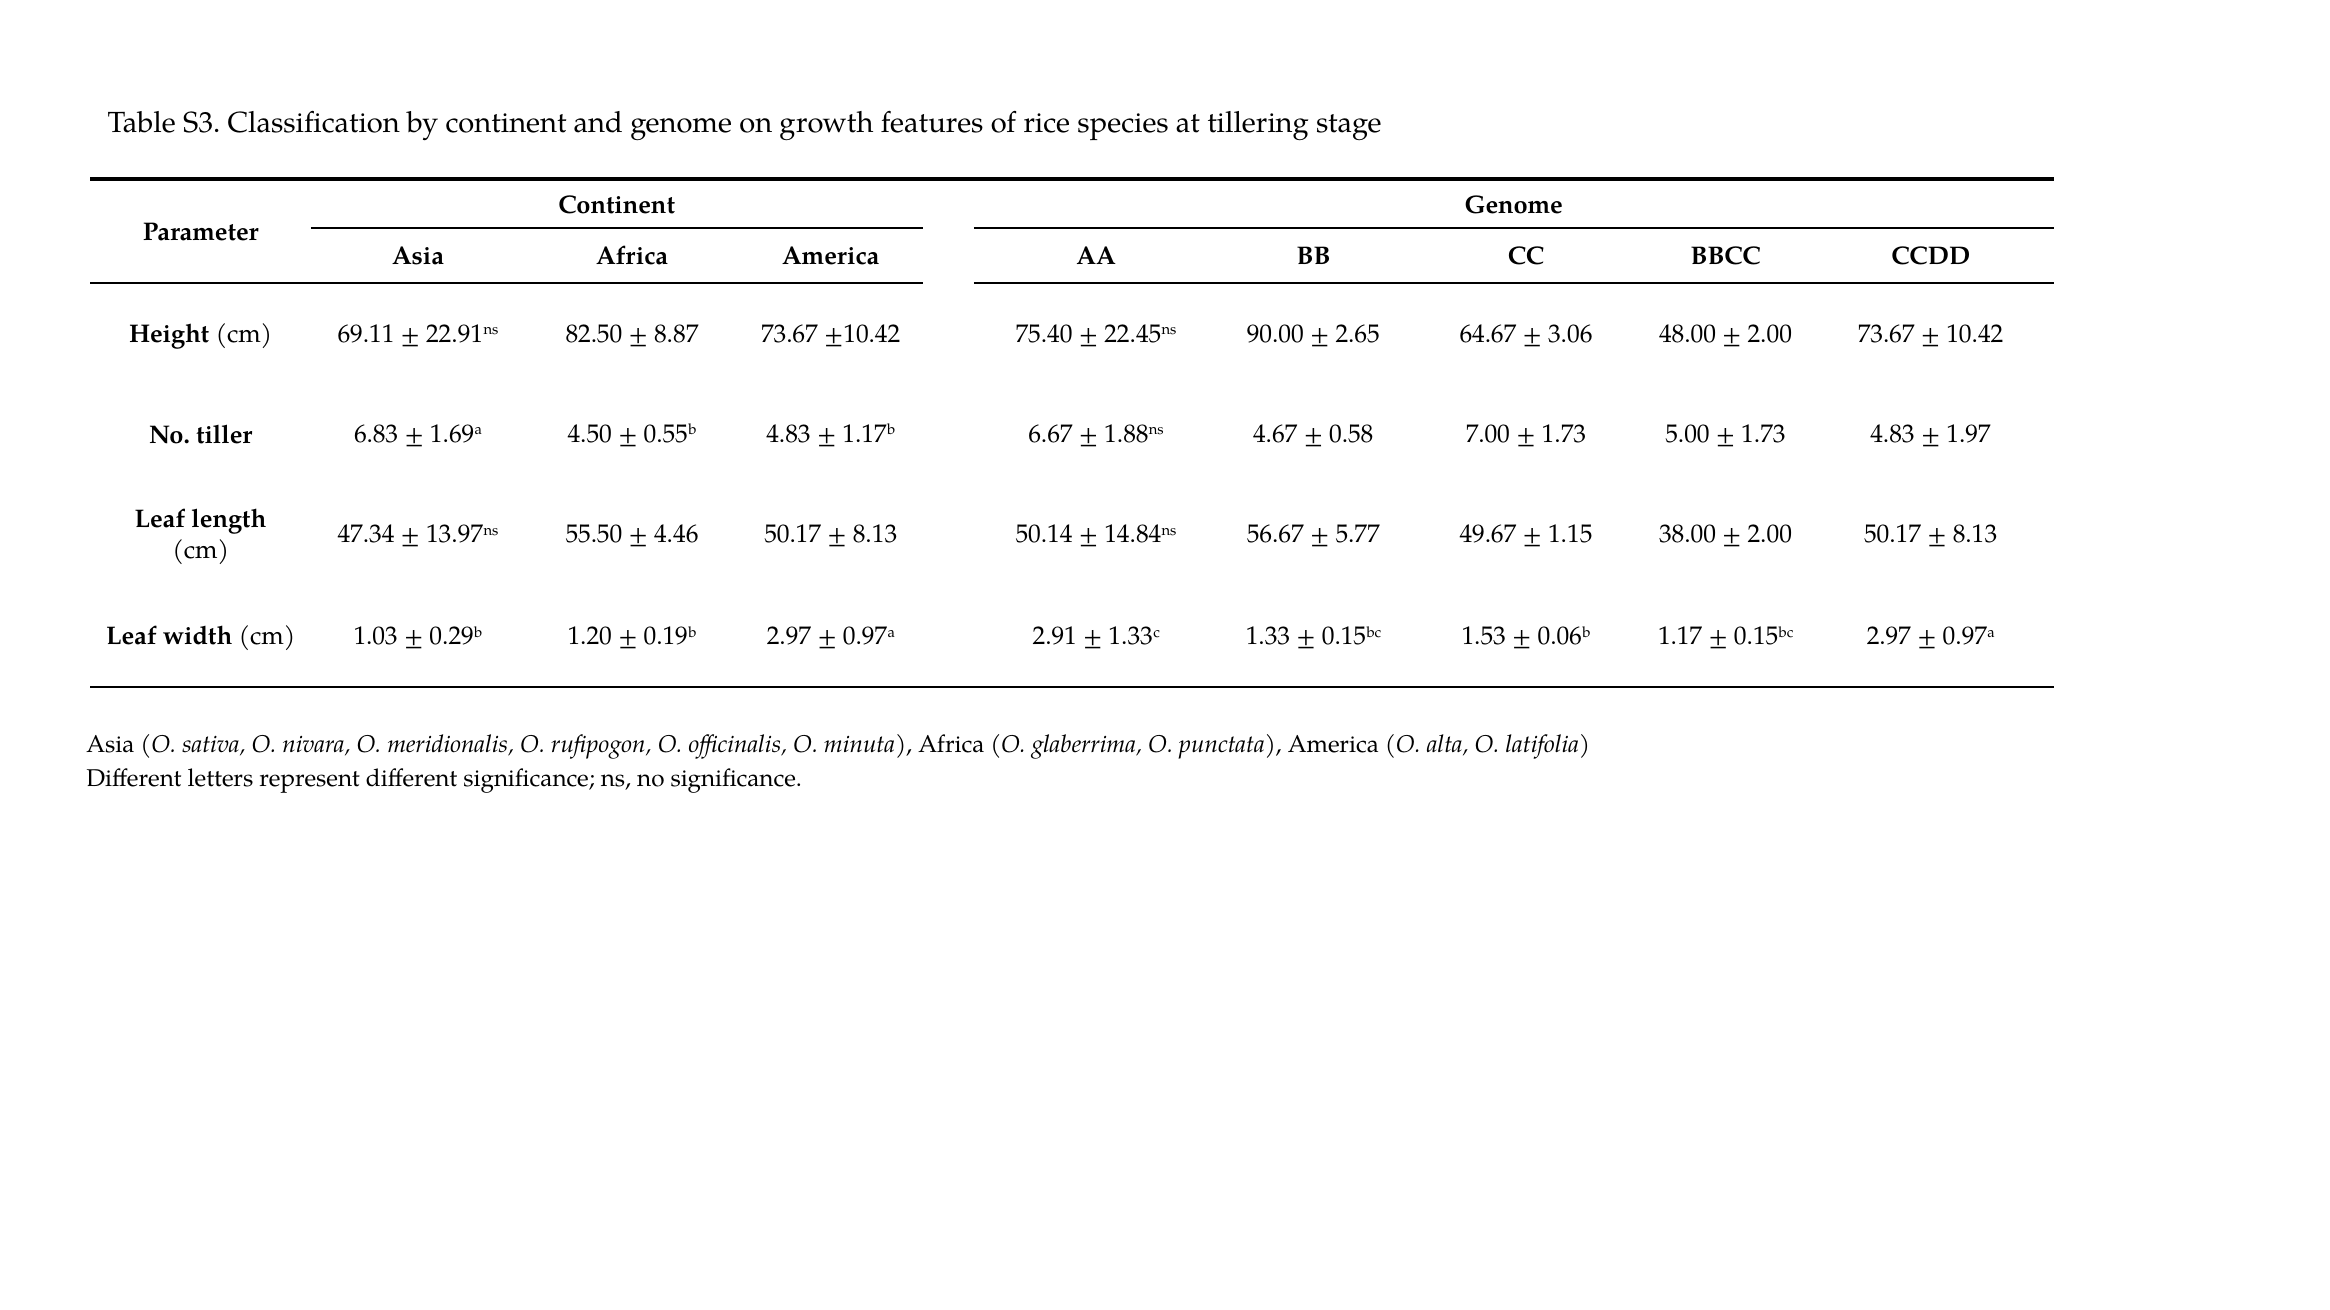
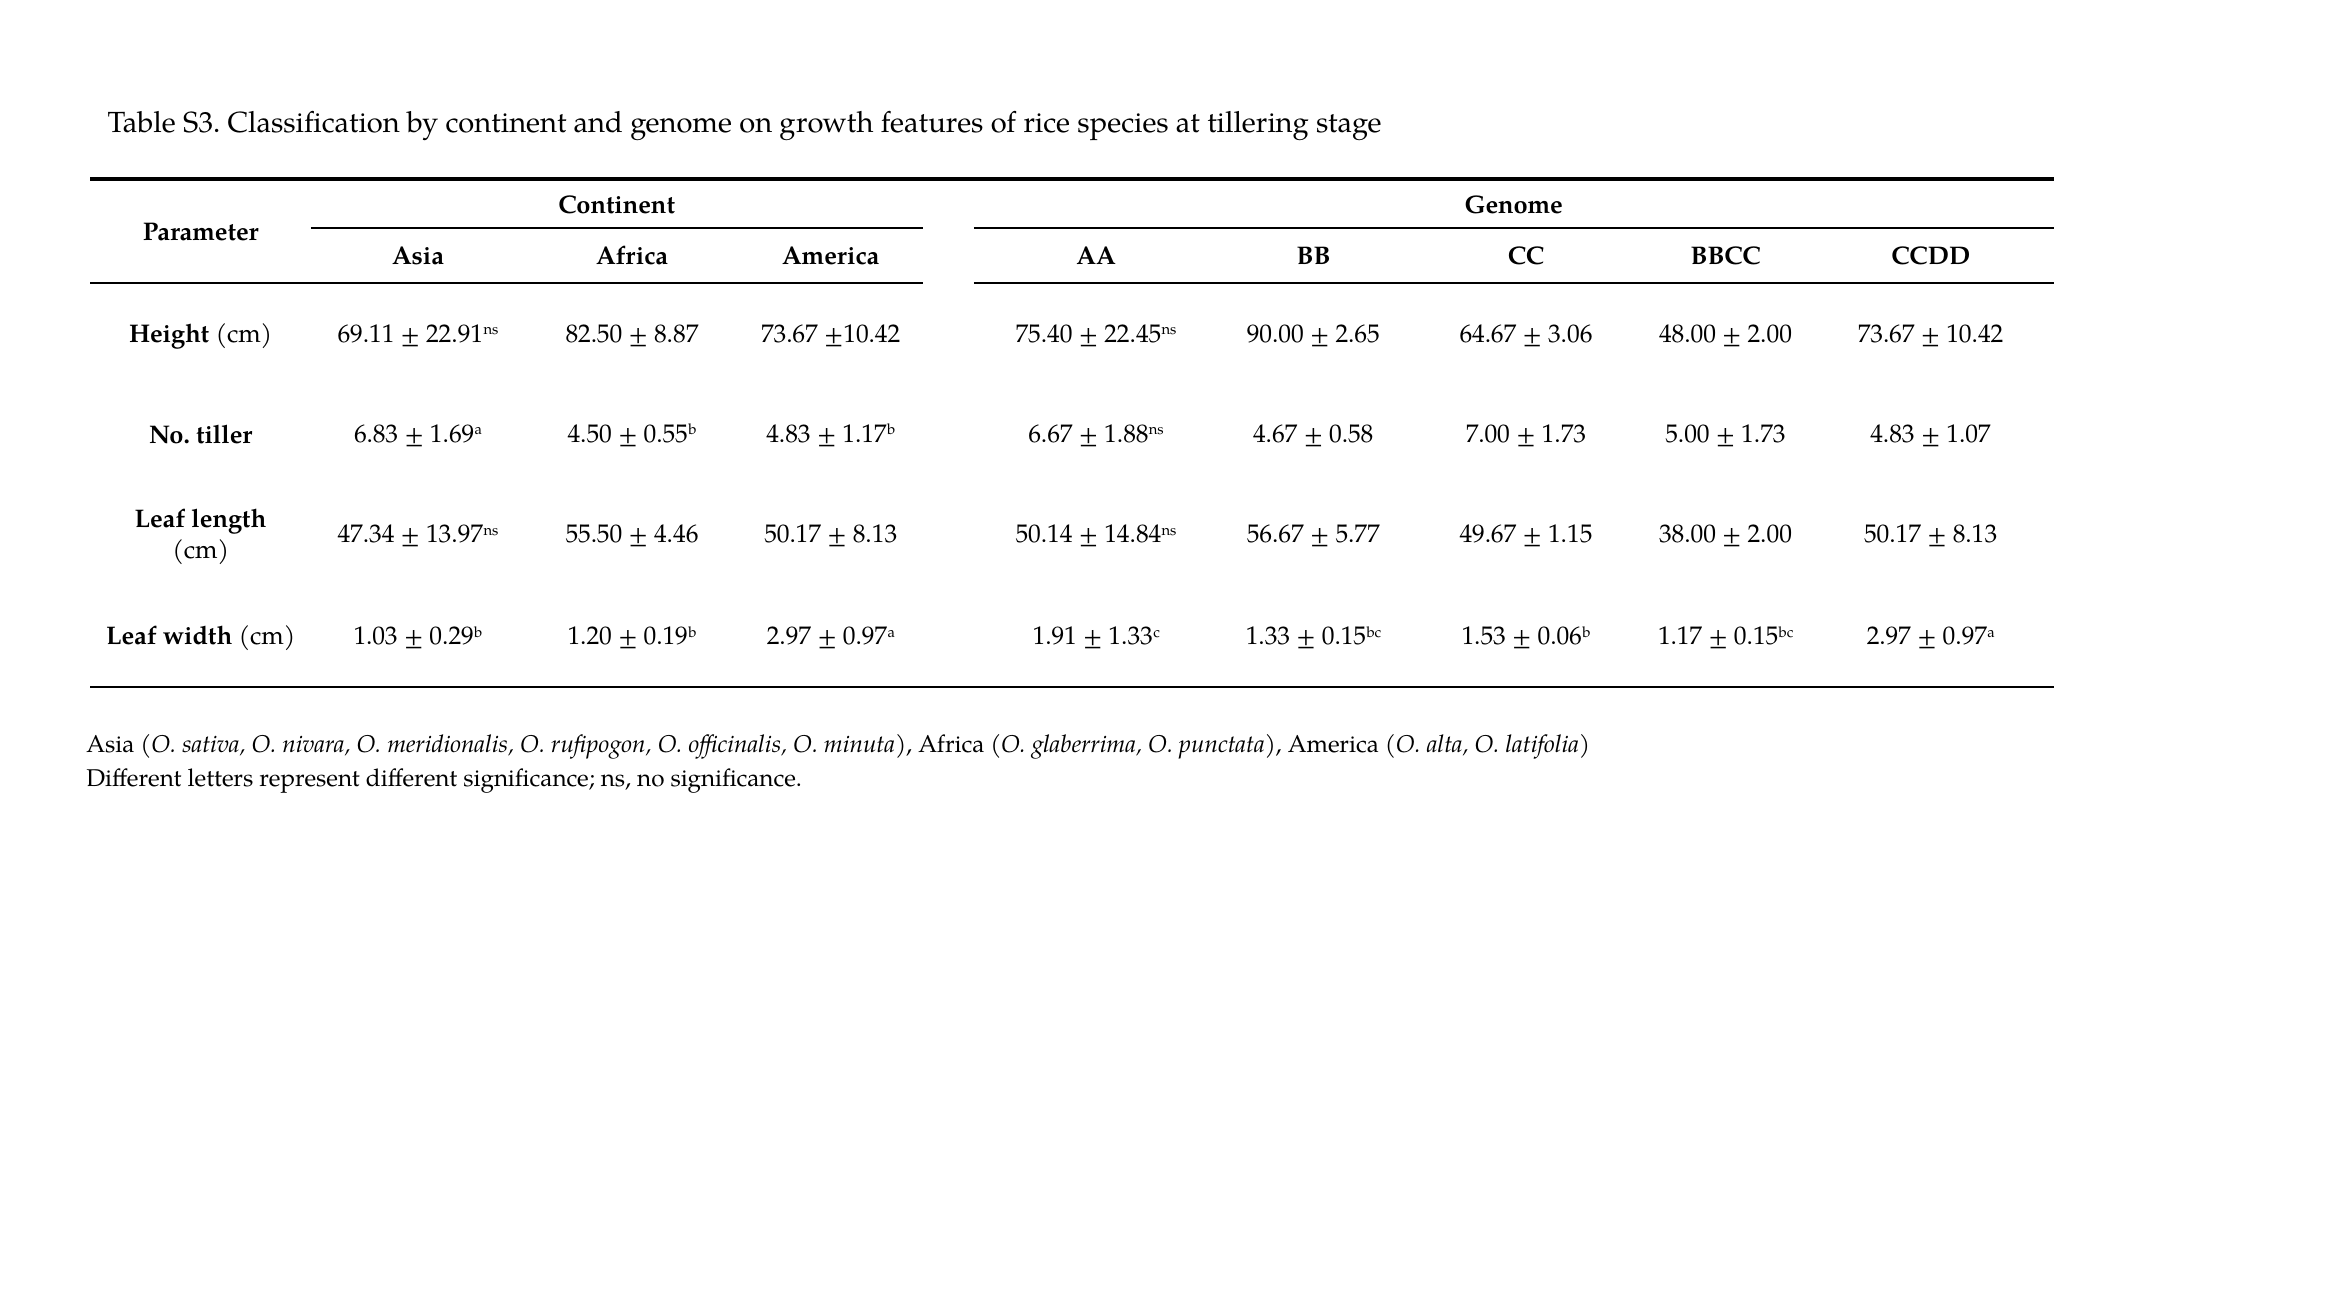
1.97: 1.97 -> 1.07 (1969, 434)
2.91: 2.91 -> 1.91 (1055, 637)
